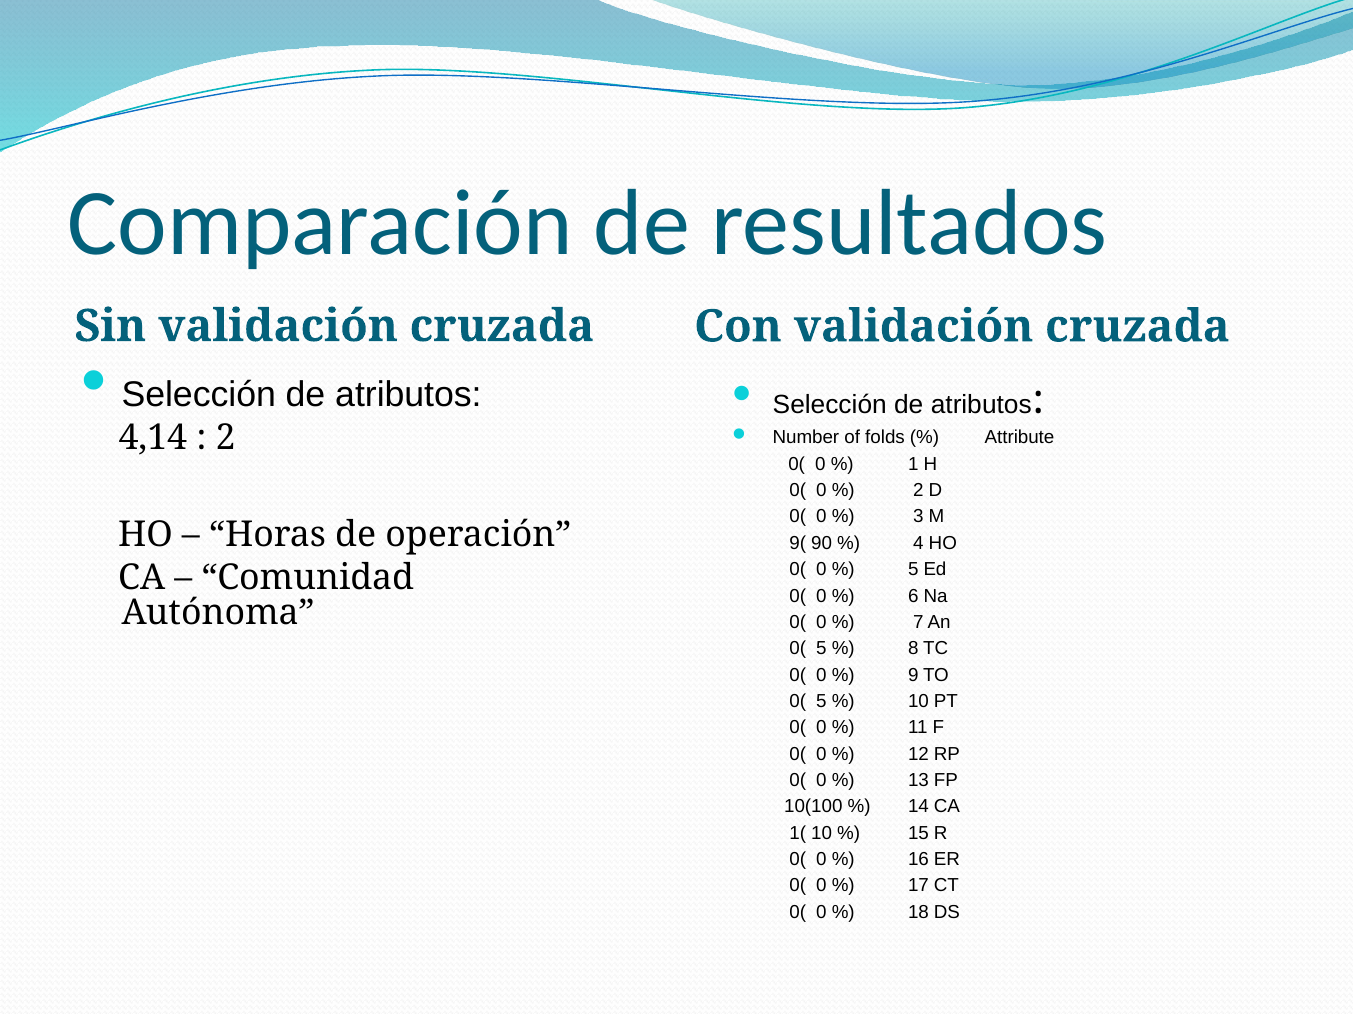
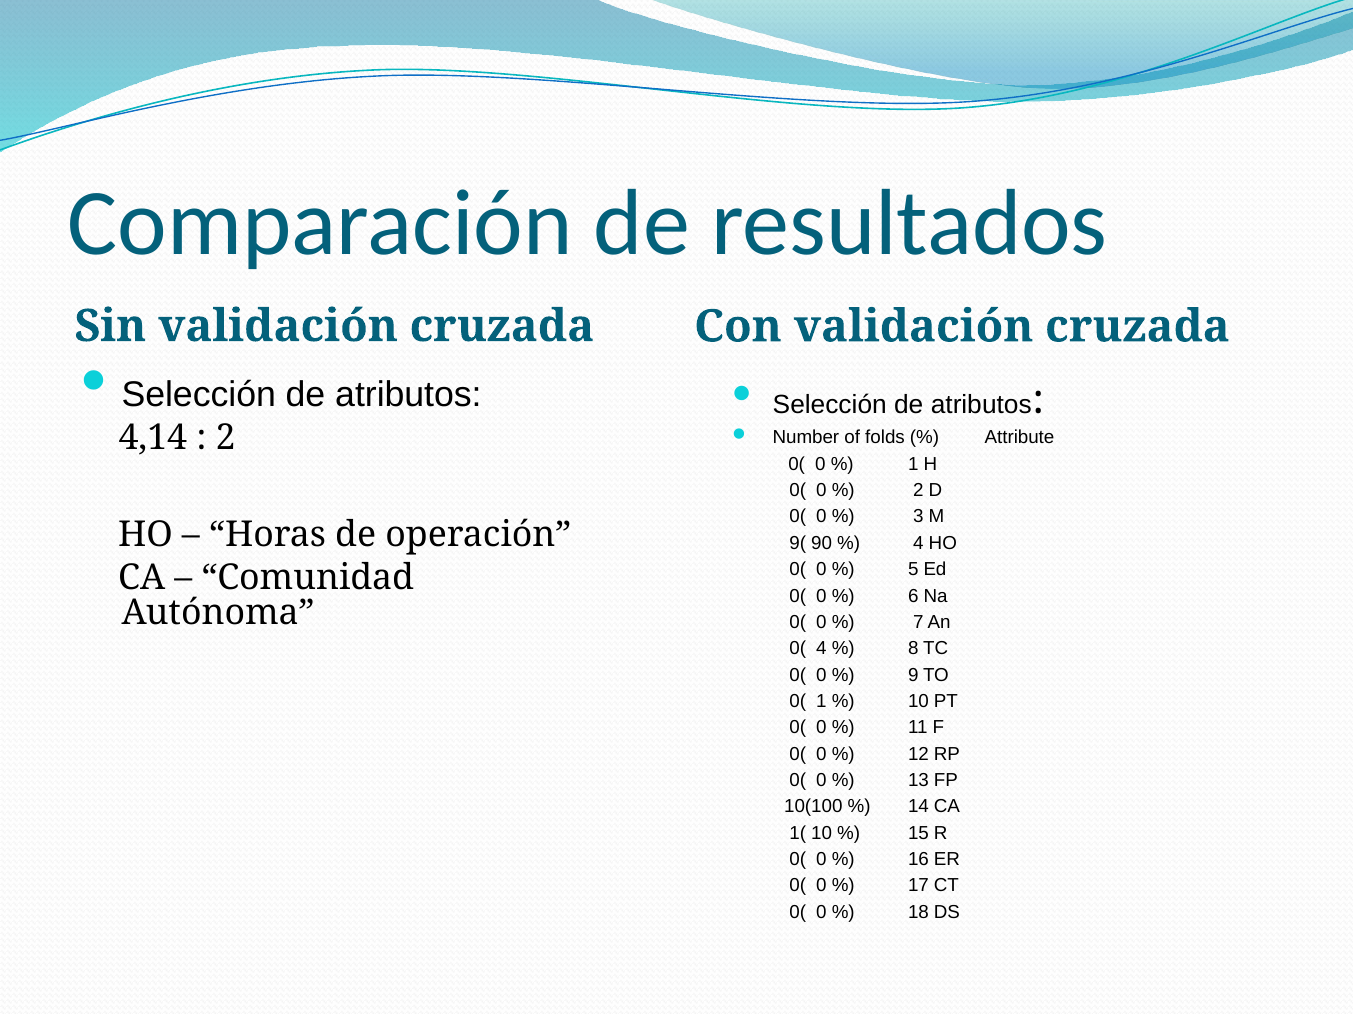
5: 5 -> 4 (821, 649)
5: 5 -> 1 (821, 702)
